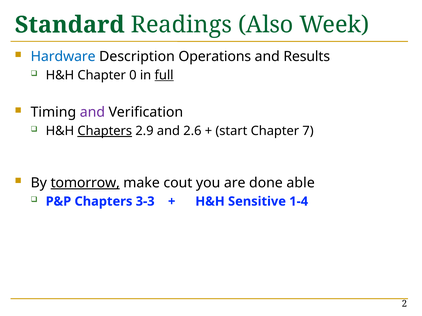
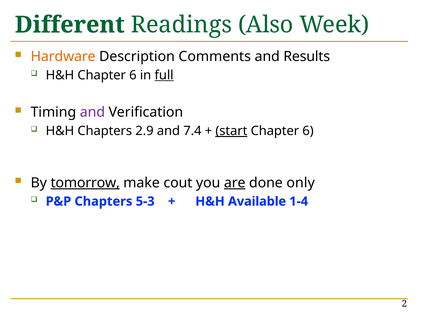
Standard: Standard -> Different (70, 25)
Hardware colour: blue -> orange (63, 57)
Operations: Operations -> Comments (215, 57)
H&H Chapter 0: 0 -> 6 (133, 75)
Chapters underline: present -> none (105, 131)
2.6: 2.6 -> 7.4 (192, 131)
start underline: none -> present (231, 131)
7: 7 -> 6 (308, 131)
are underline: none -> present (235, 183)
able: able -> only (301, 183)
3-3: 3-3 -> 5-3 (145, 202)
Sensitive: Sensitive -> Available (257, 202)
